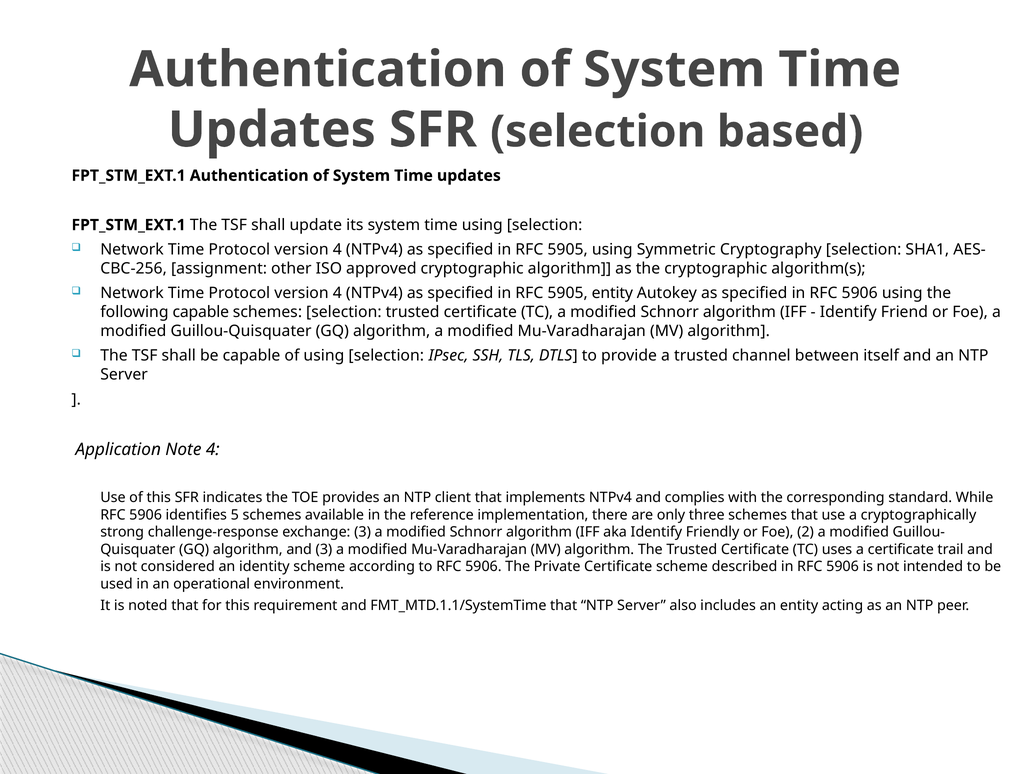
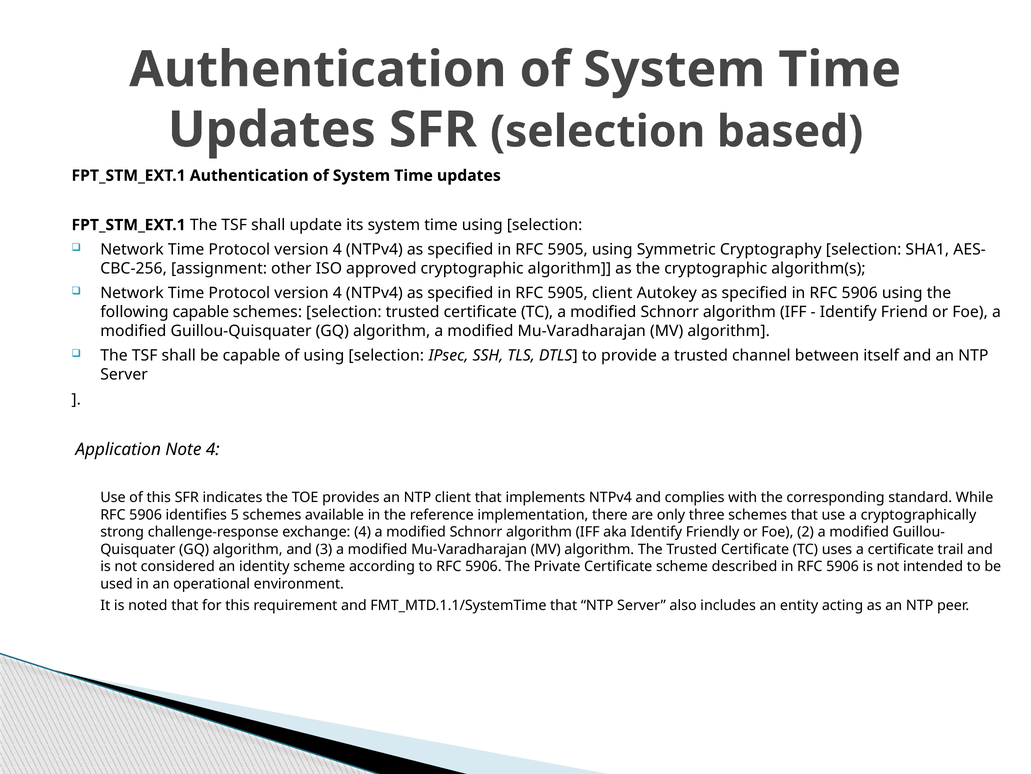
5905 entity: entity -> client (612, 293)
exchange 3: 3 -> 4 (363, 532)
